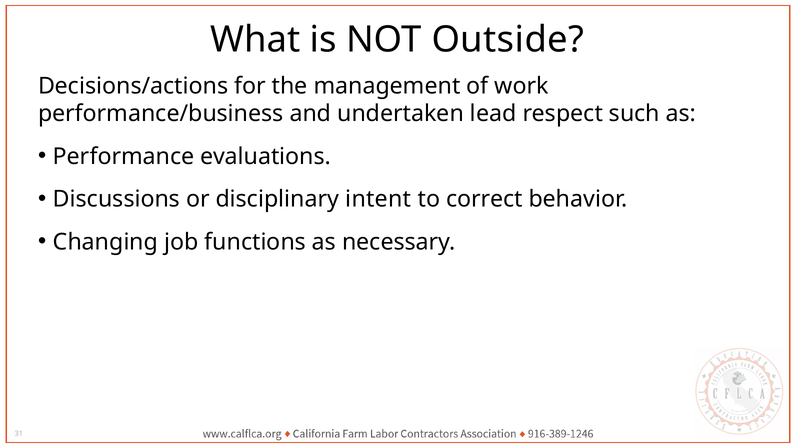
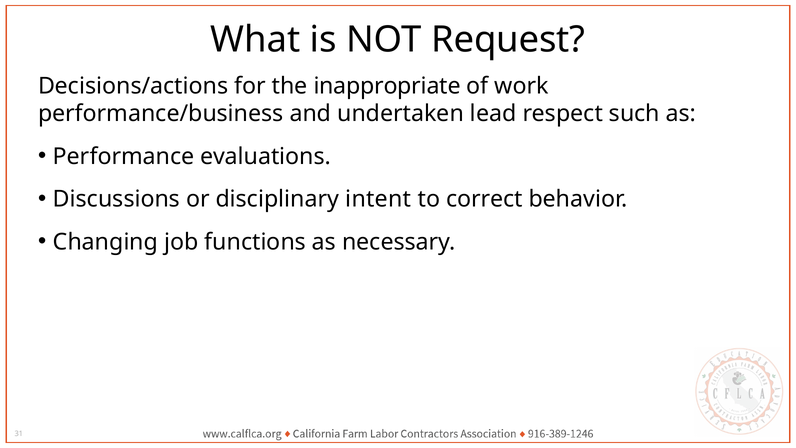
Outside: Outside -> Request (508, 40)
management: management -> inappropriate (387, 86)
